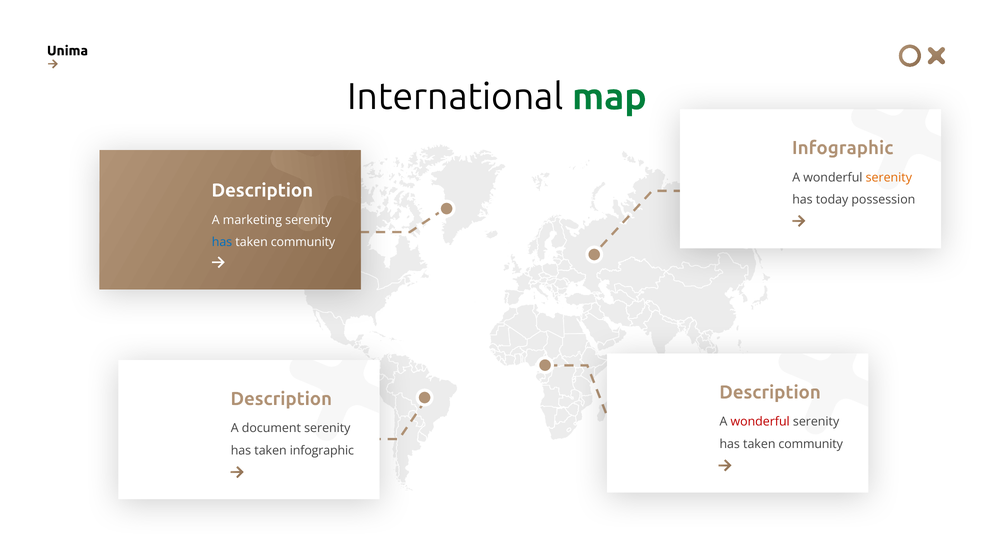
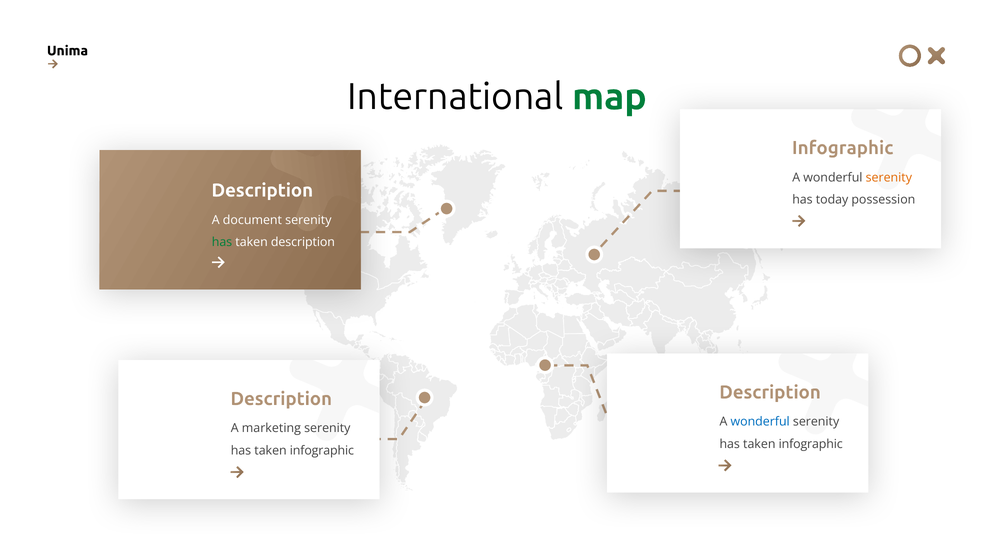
marketing: marketing -> document (252, 220)
has colour: blue -> green (222, 242)
community: community -> description (303, 242)
wonderful colour: red -> blue (760, 422)
document: document -> marketing (271, 428)
community: community -> infographic (811, 444)
